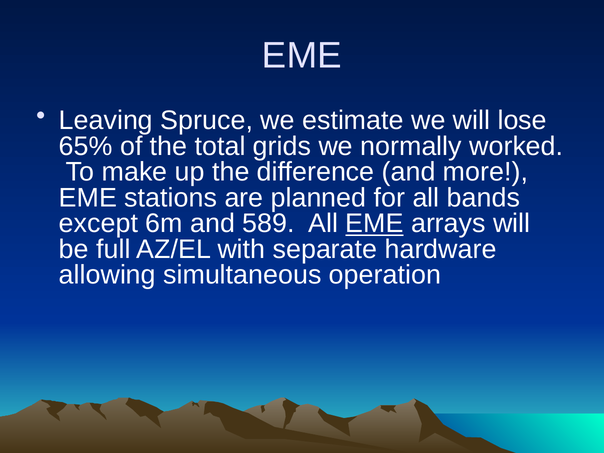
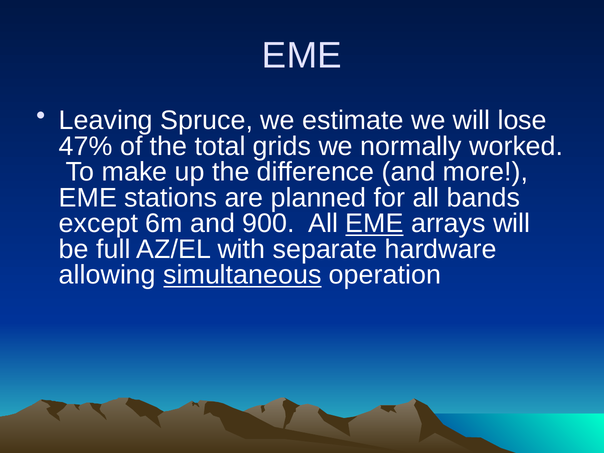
65%: 65% -> 47% (86, 146)
589: 589 -> 900 (269, 224)
simultaneous underline: none -> present (242, 275)
